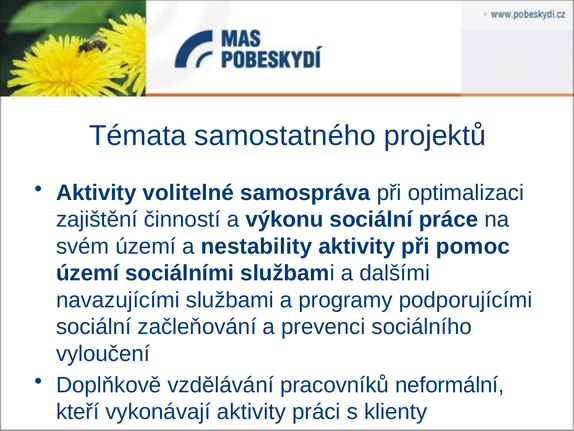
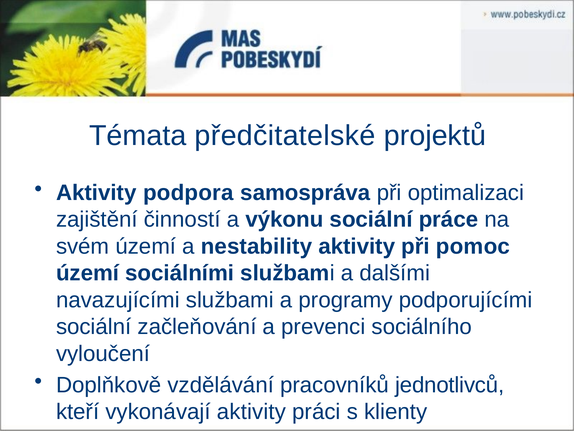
samostatného: samostatného -> předčitatelské (285, 136)
volitelné: volitelné -> podpora (188, 192)
neformální: neformální -> jednotlivců (450, 385)
